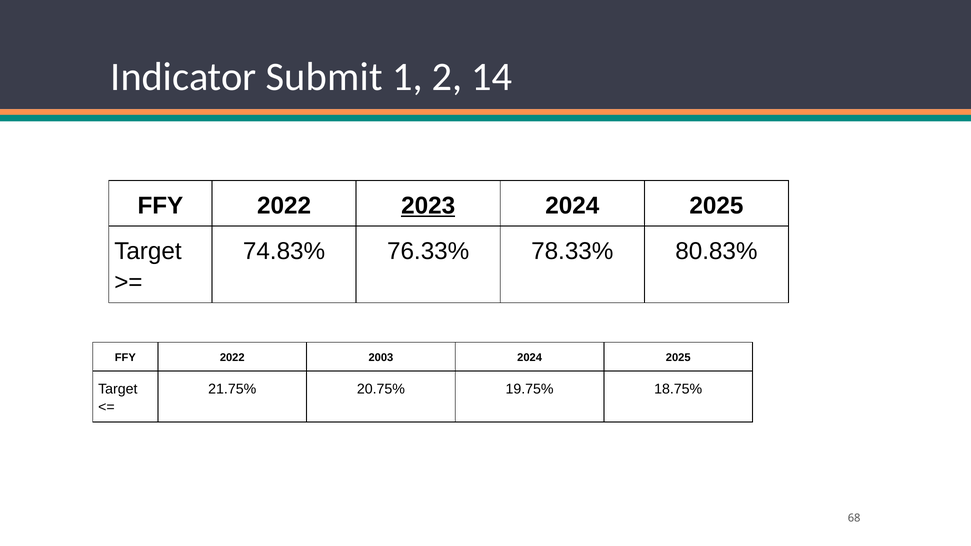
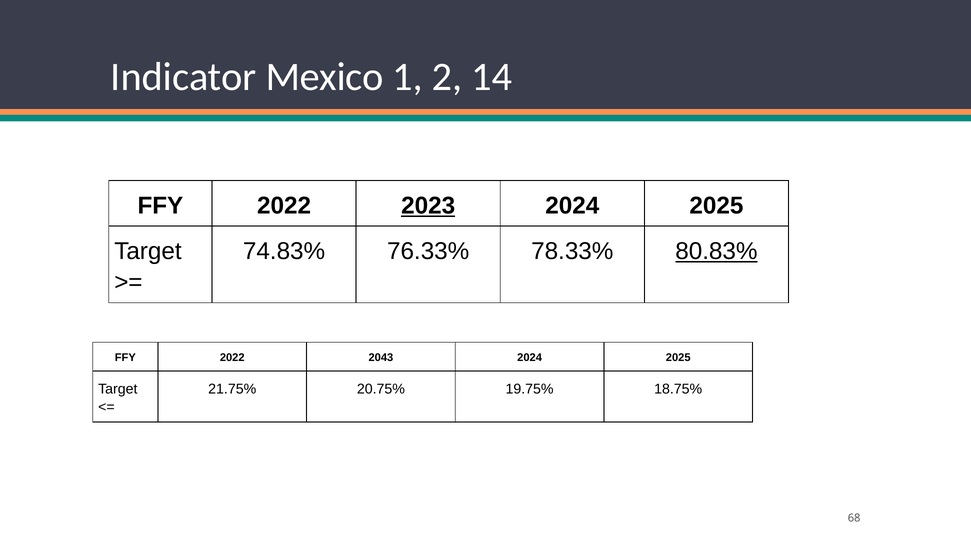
Submit: Submit -> Mexico (325, 77)
80.83% underline: none -> present (716, 251)
2003: 2003 -> 2043 (381, 358)
